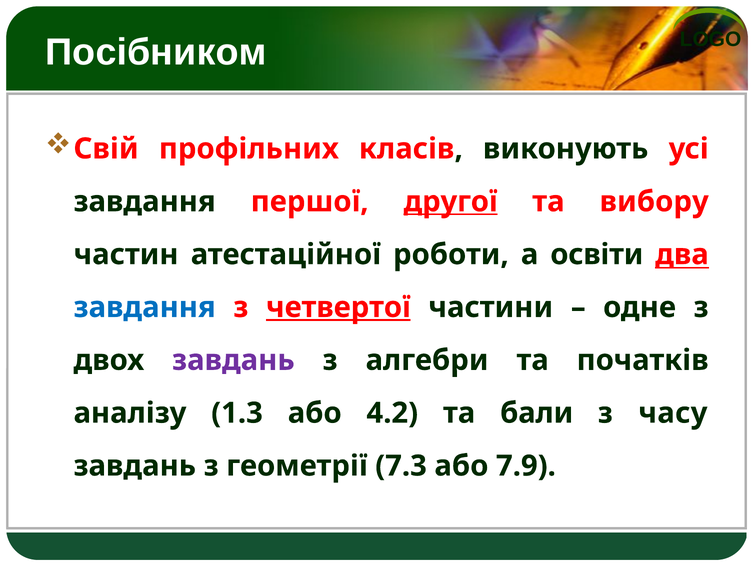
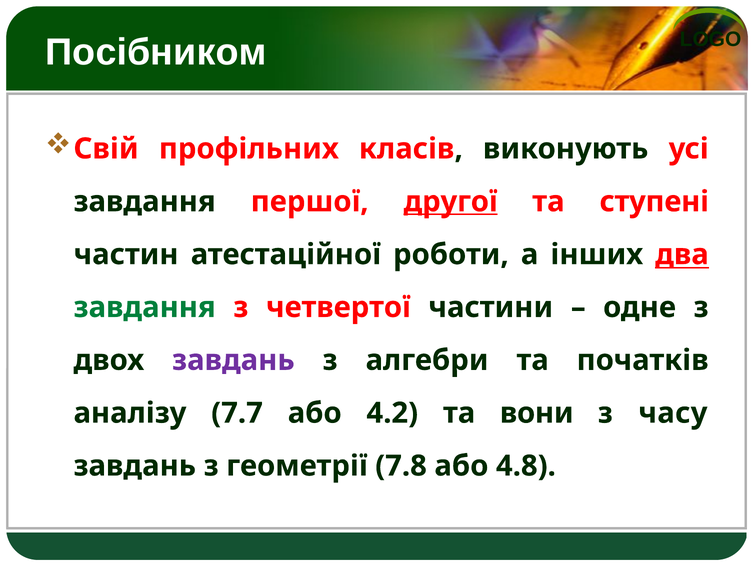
вибору: вибору -> ступені (654, 201)
освіти: освіти -> інших (597, 254)
завдання colour: blue -> green (145, 307)
четвертої underline: present -> none (338, 307)
1.3: 1.3 -> 7.7 (237, 413)
бали: бали -> вони (537, 413)
7.3: 7.3 -> 7.8 (401, 465)
7.9: 7.9 -> 4.8 (526, 465)
